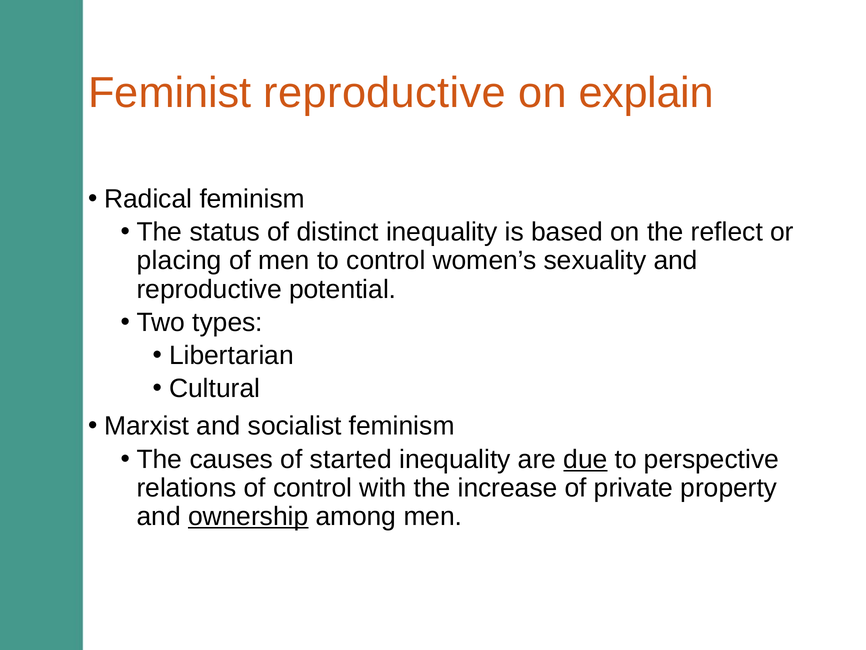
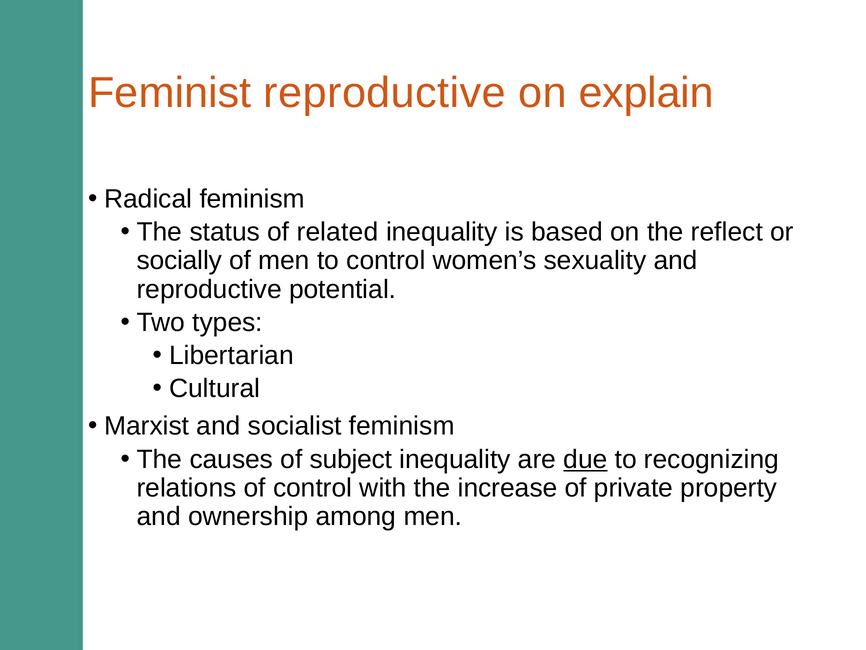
distinct: distinct -> related (337, 232)
placing: placing -> socially (179, 261)
started: started -> subject (351, 459)
perspective: perspective -> recognizing (711, 459)
ownership underline: present -> none (248, 516)
